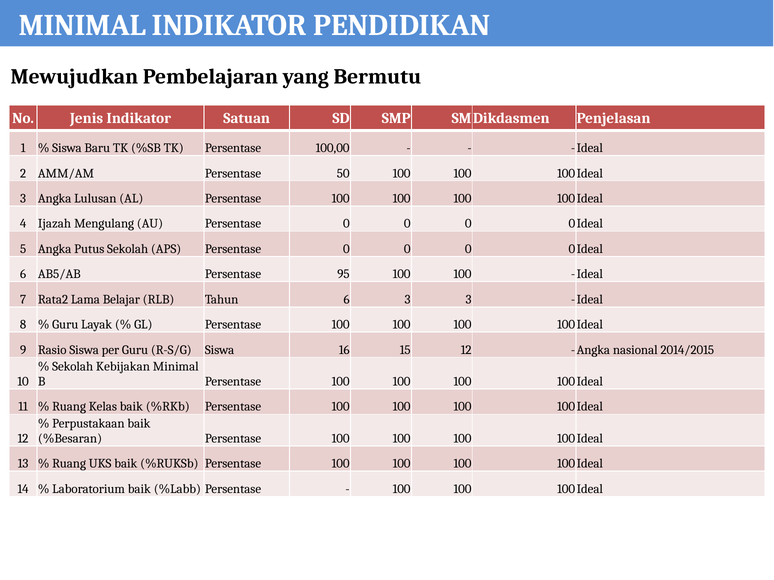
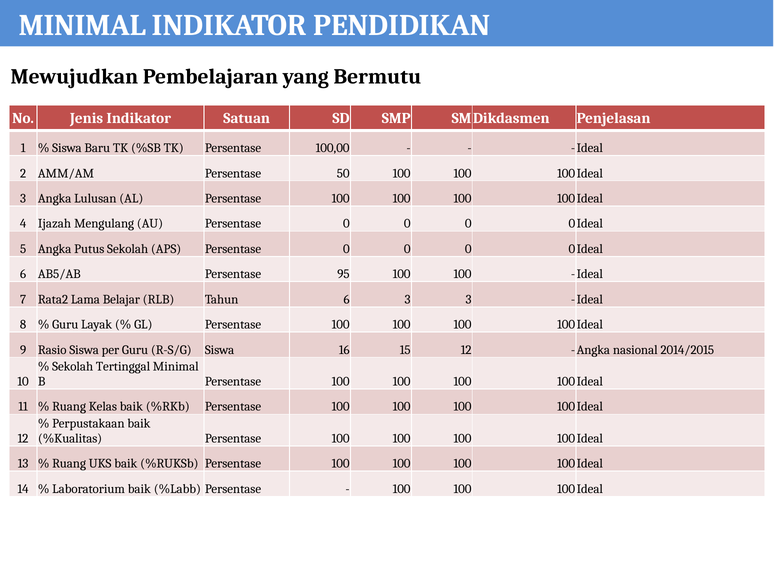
Kebijakan: Kebijakan -> Tertinggal (123, 367)
%Besaran: %Besaran -> %Kualitas (70, 439)
